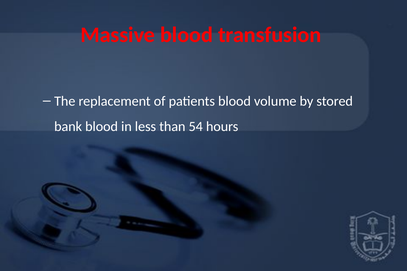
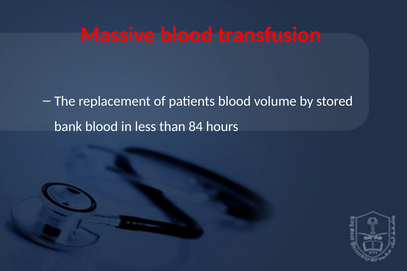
54: 54 -> 84 (196, 127)
